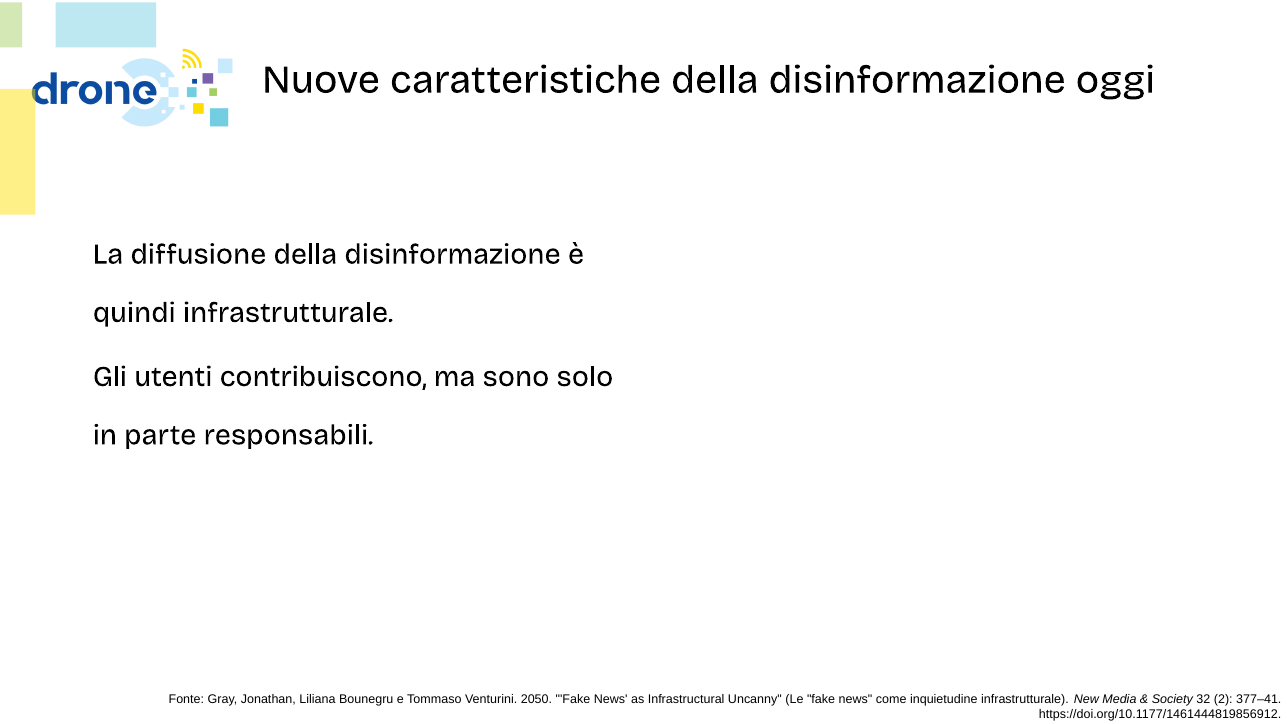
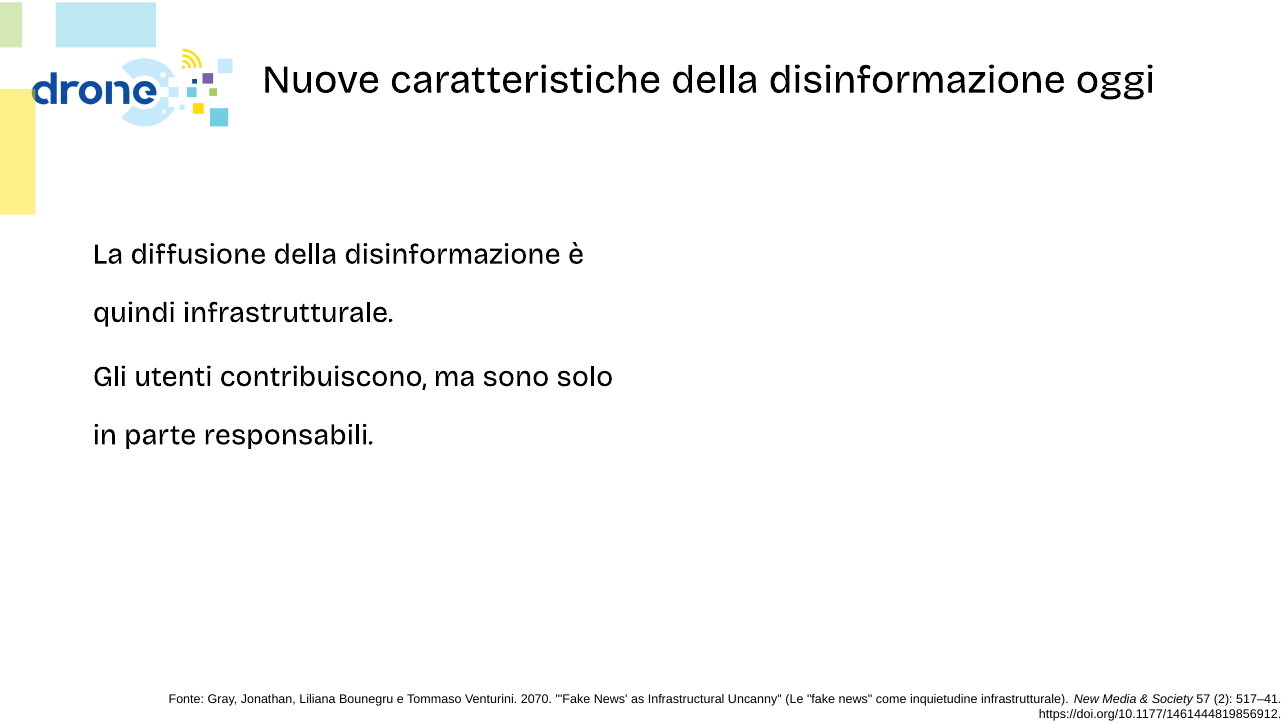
2050: 2050 -> 2070 (536, 700)
32: 32 -> 57 (1203, 700)
377–41: 377–41 -> 517–41 (1259, 700)
